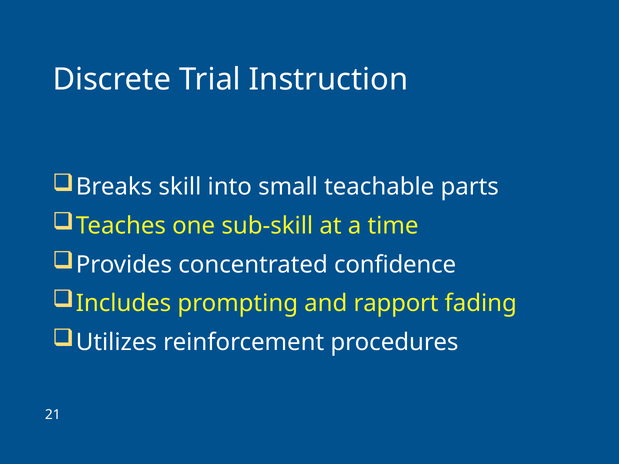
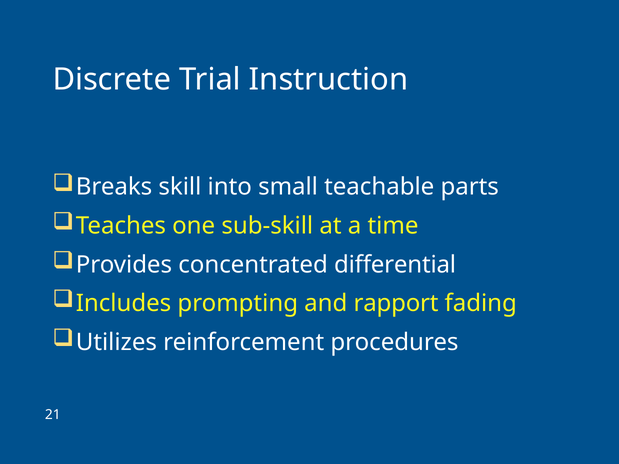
confidence: confidence -> differential (395, 265)
